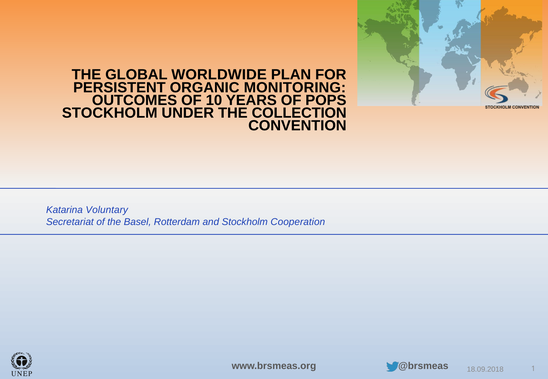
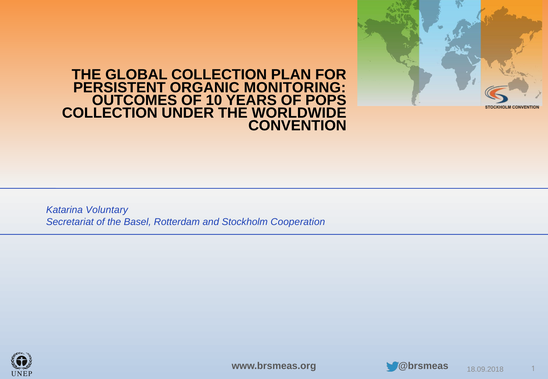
GLOBAL WORLDWIDE: WORLDWIDE -> COLLECTION (219, 75)
STOCKHOLM: STOCKHOLM -> COLLECTION (110, 113)
COLLECTION: COLLECTION -> WORLDWIDE (299, 113)
